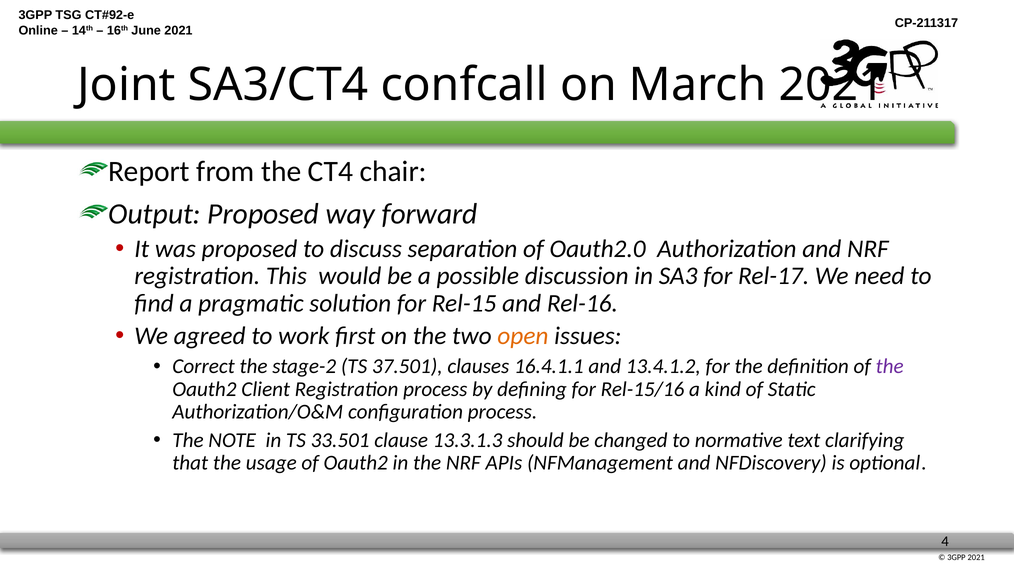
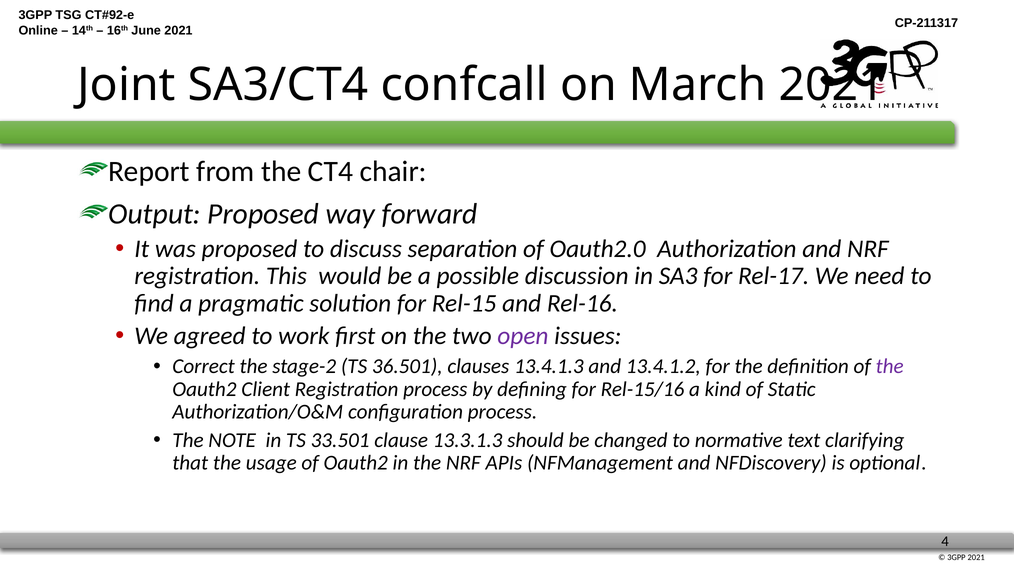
open colour: orange -> purple (523, 336)
37.501: 37.501 -> 36.501 (407, 367)
16.4.1.1: 16.4.1.1 -> 13.4.1.3 (549, 367)
